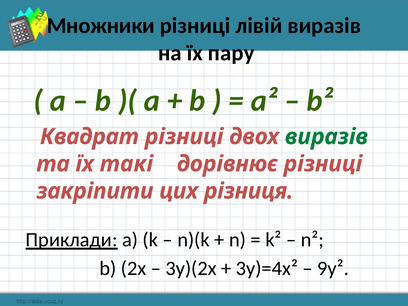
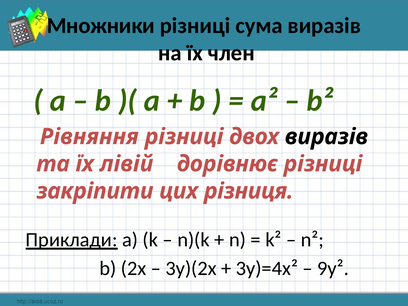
лівій: лівій -> сума (259, 26)
пару: пару -> член (231, 53)
Квадрат: Квадрат -> Рівняння (89, 137)
виразів colour: green -> black (326, 137)
такі: такі -> лівій (127, 164)
